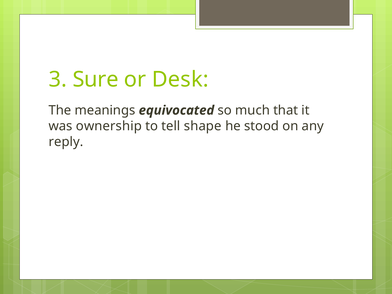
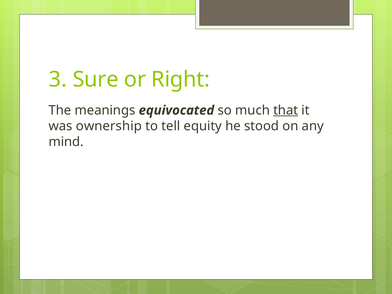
Desk: Desk -> Right (181, 80)
that underline: none -> present (286, 110)
shape: shape -> equity (203, 126)
reply: reply -> mind (66, 142)
